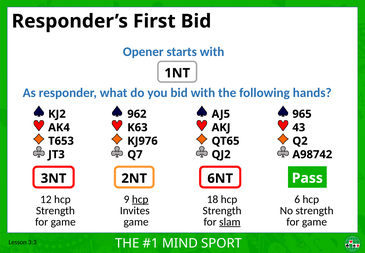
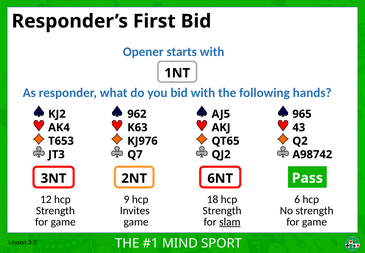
hcp underline: present -> none (140, 199)
